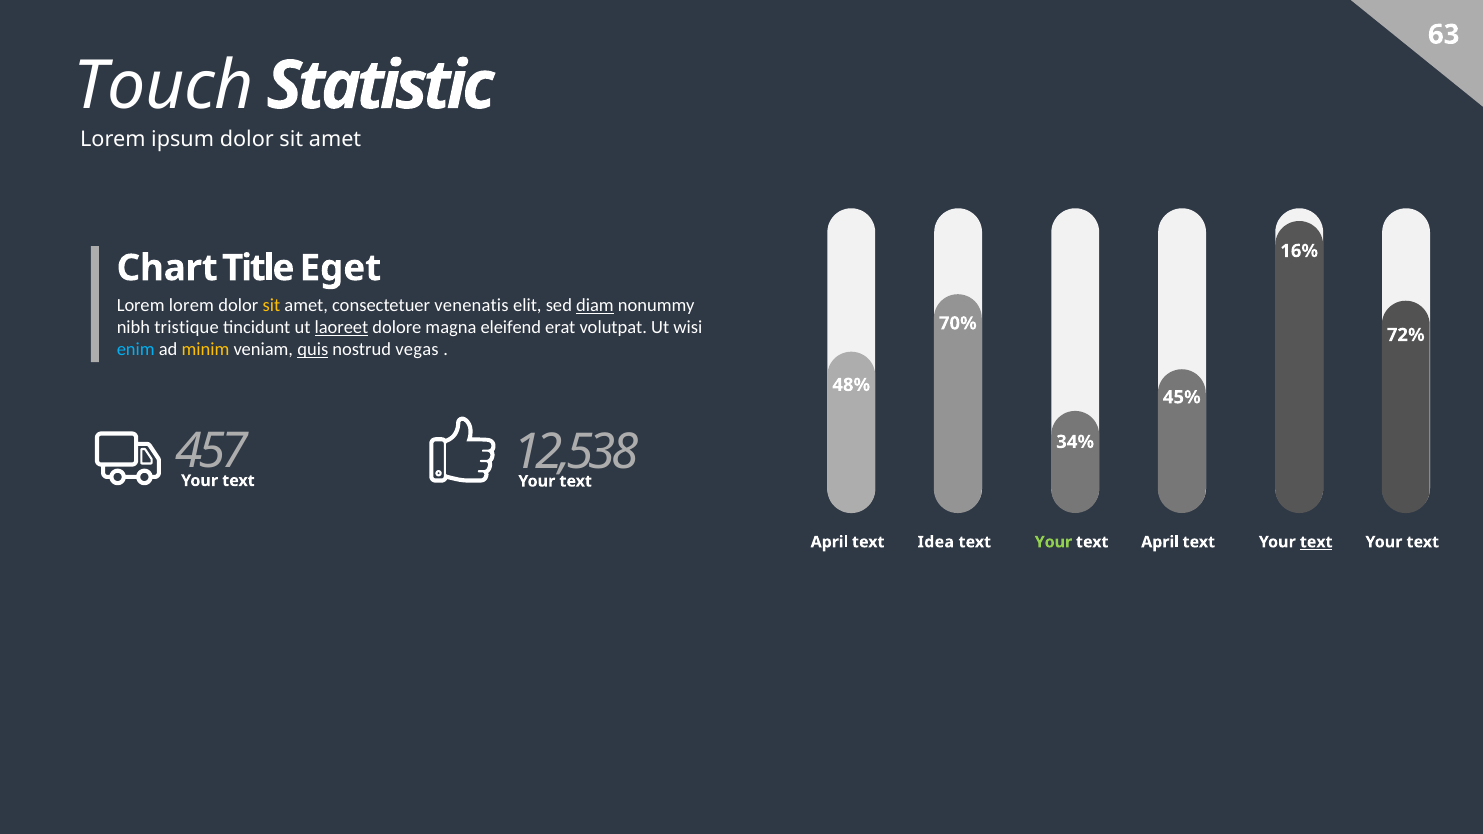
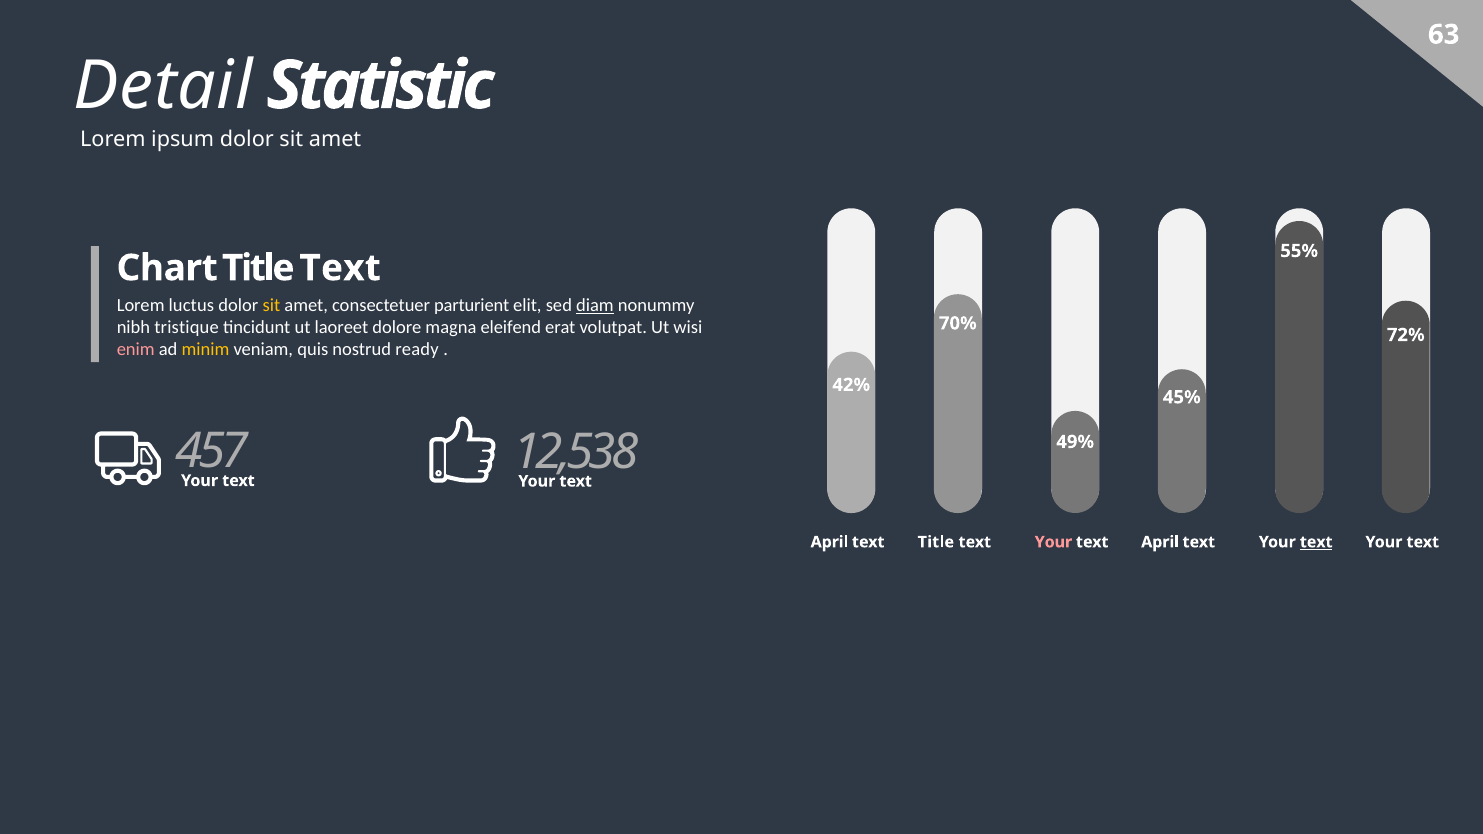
Touch: Touch -> Detail (163, 86)
16%: 16% -> 55% (1299, 251)
Eget: Eget -> Text (340, 268)
Lorem lorem: lorem -> luctus (191, 305)
venenatis: venenatis -> parturient (472, 305)
laoreet underline: present -> none (342, 328)
enim colour: light blue -> pink (136, 350)
quis underline: present -> none (313, 350)
vegas: vegas -> ready (417, 350)
48%: 48% -> 42% (851, 385)
34%: 34% -> 49% (1075, 442)
text Idea: Idea -> Title (936, 542)
Your colour: light green -> pink (1053, 542)
